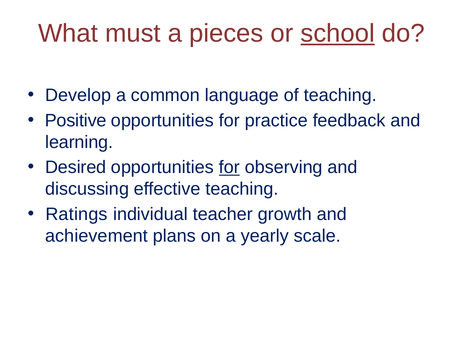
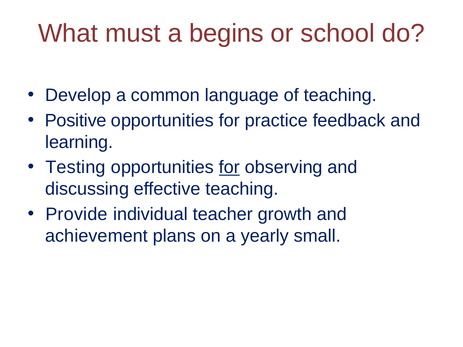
pieces: pieces -> begins (226, 33)
school underline: present -> none (338, 33)
Desired: Desired -> Testing (76, 167)
Ratings: Ratings -> Provide (77, 214)
scale: scale -> small (317, 236)
